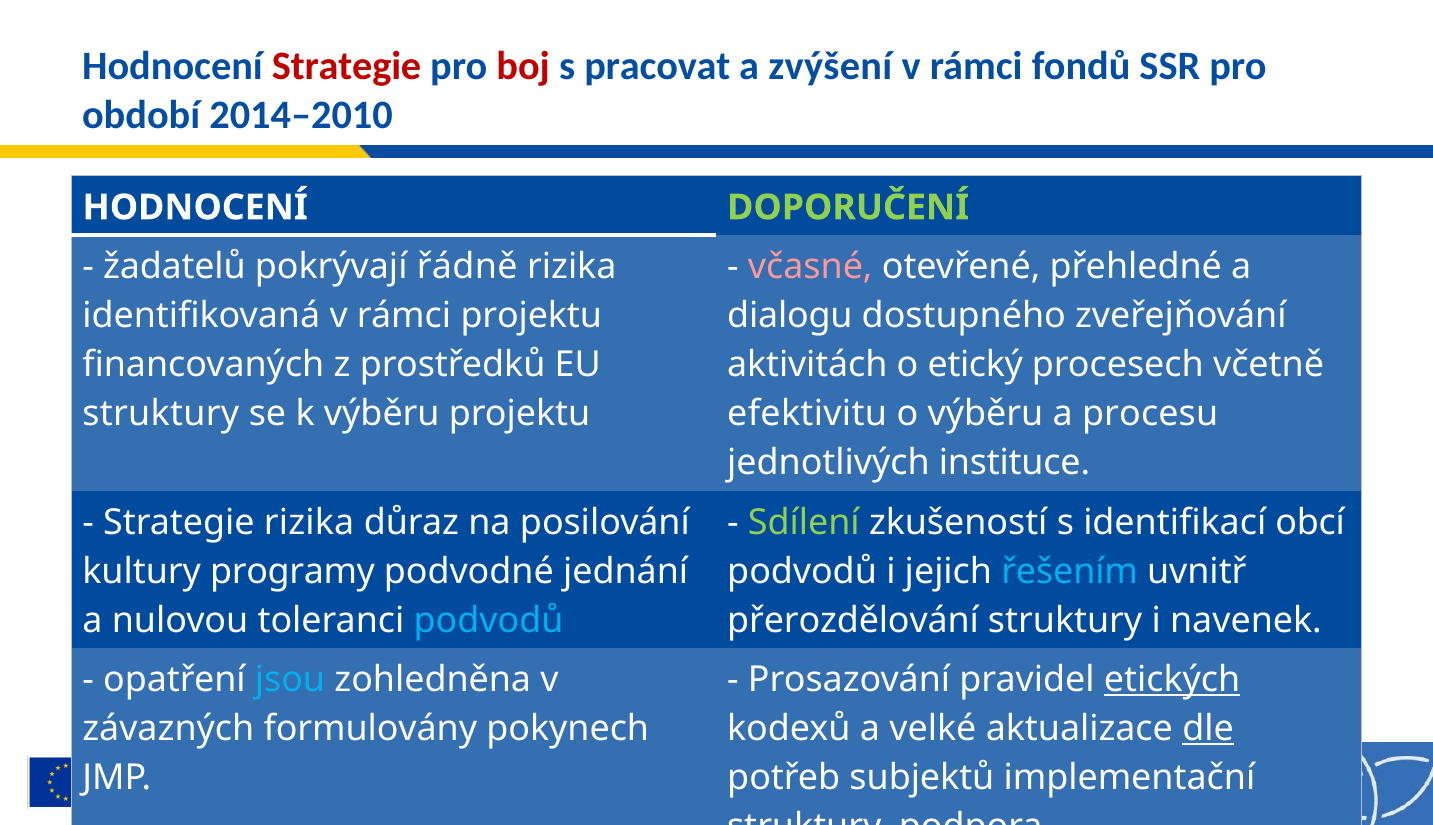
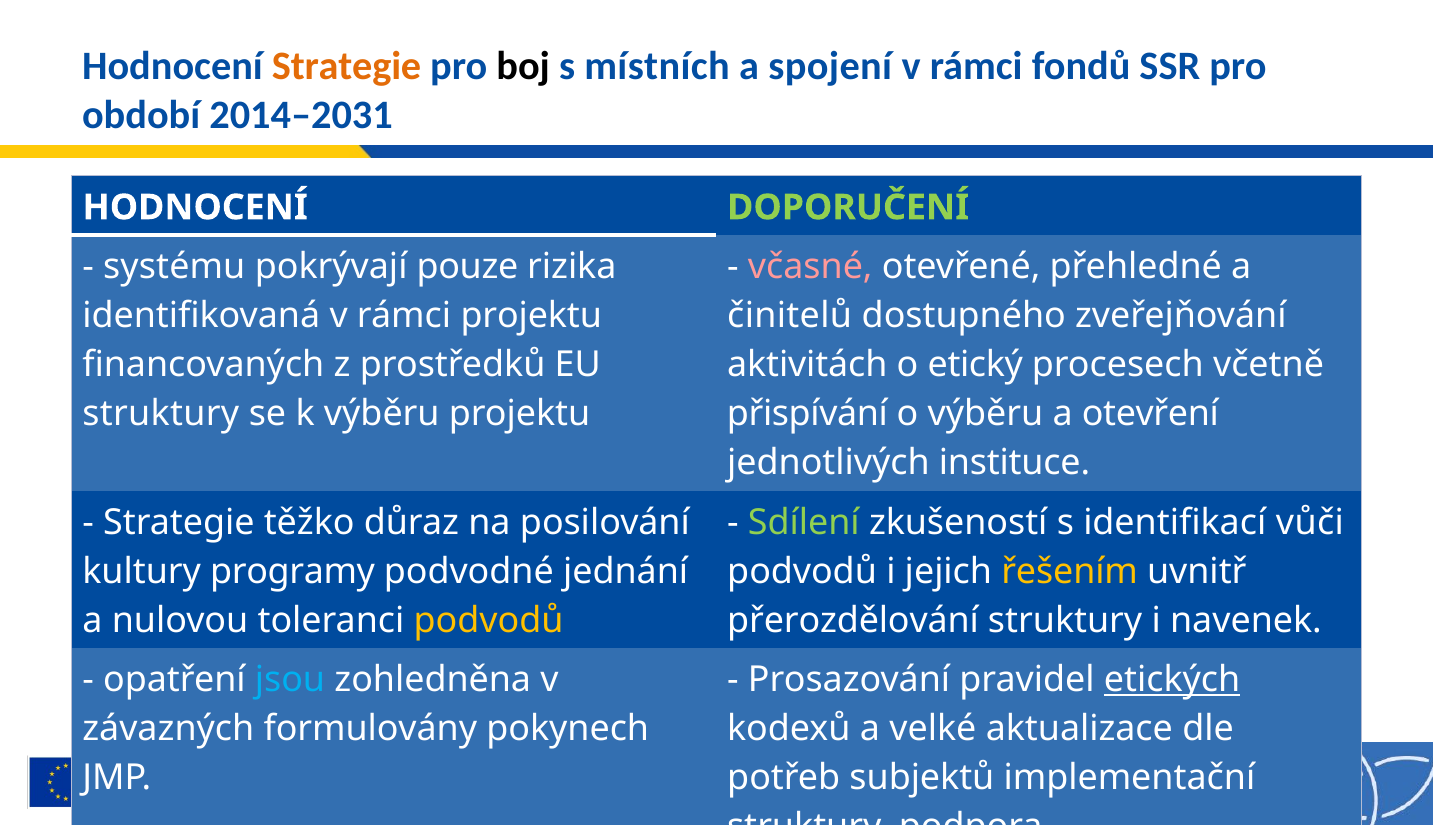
Strategie colour: red -> orange (347, 67)
boj colour: red -> black (523, 67)
pracovat: pracovat -> místních (657, 67)
zvýšení: zvýšení -> spojení (830, 67)
2014–2010: 2014–2010 -> 2014–2031 (301, 115)
žadatelů: žadatelů -> systému (174, 267)
řádně: řádně -> pouze (467, 267)
dialogu: dialogu -> činitelů (790, 316)
efektivitu: efektivitu -> přispívání (807, 414)
procesu: procesu -> otevření (1150, 414)
Strategie rizika: rizika -> těžko (309, 523)
obcí: obcí -> vůči (1310, 523)
řešením colour: light blue -> yellow (1070, 572)
podvodů colour: light blue -> yellow (489, 621)
dle underline: present -> none (1208, 729)
